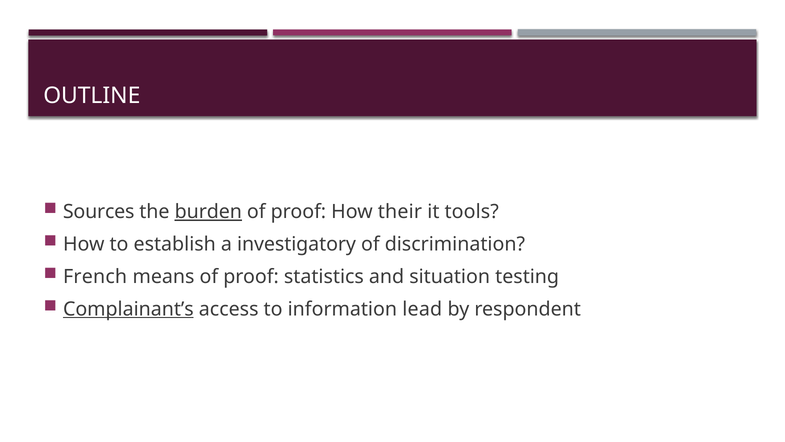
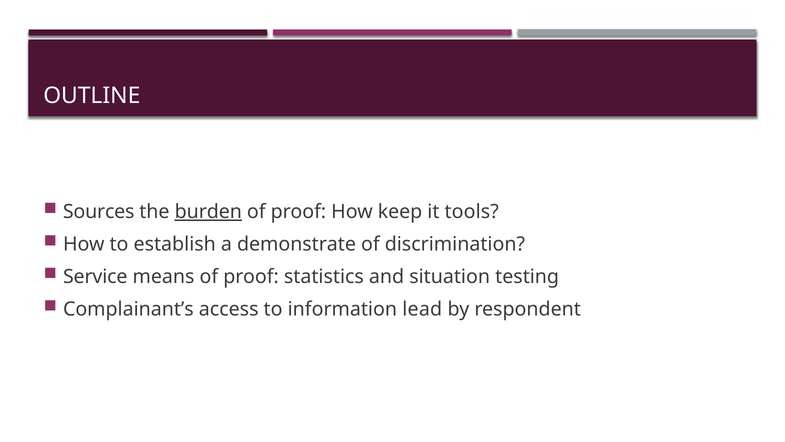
their: their -> keep (400, 212)
investigatory: investigatory -> demonstrate (296, 244)
French: French -> Service (95, 276)
Complainant’s underline: present -> none (128, 309)
